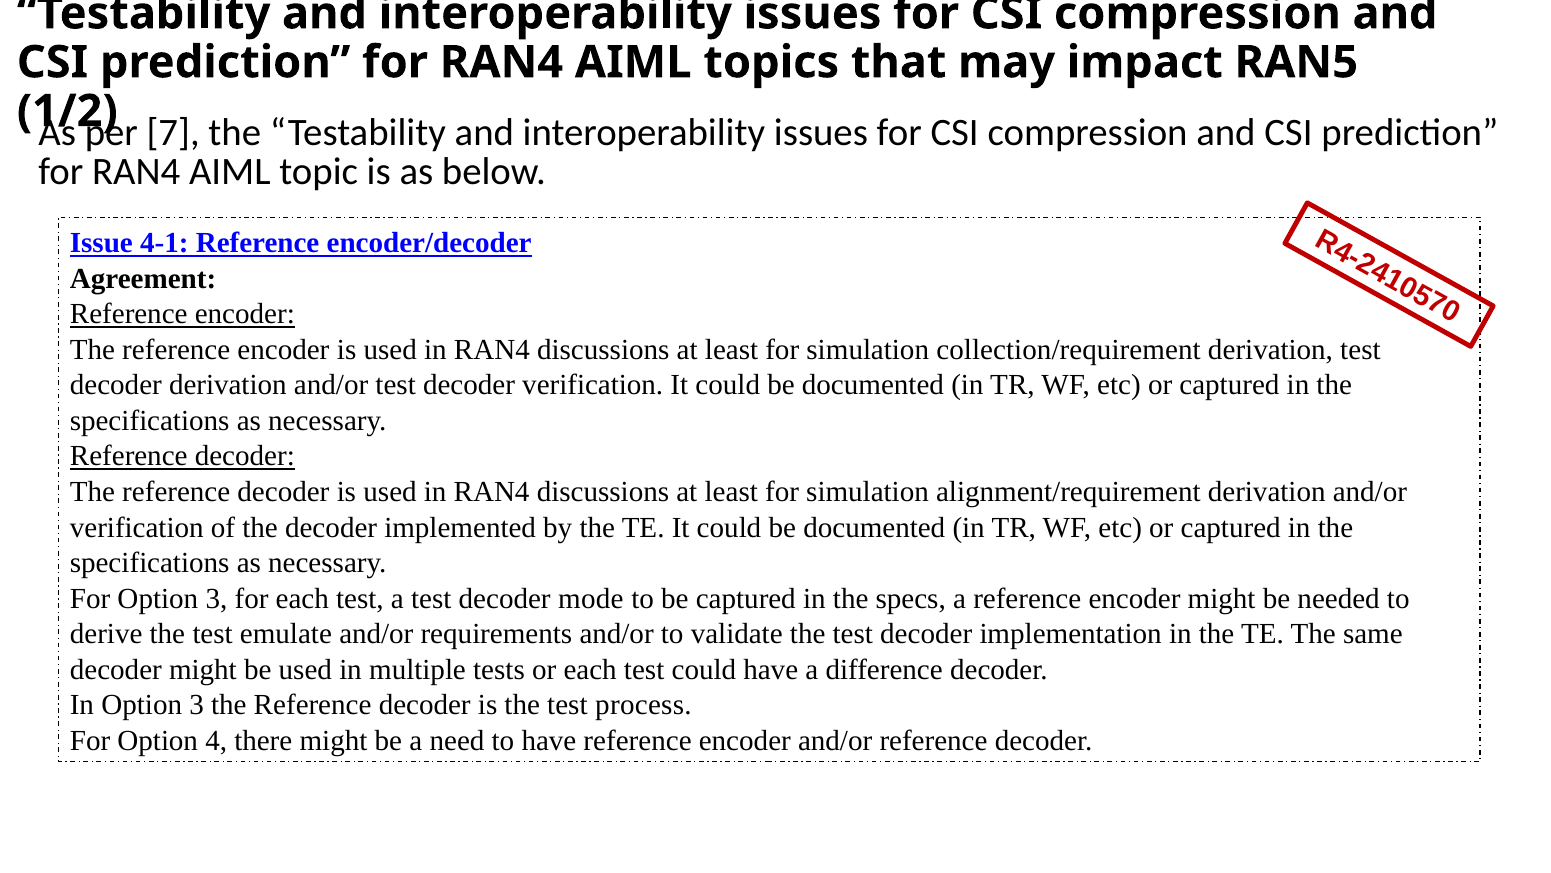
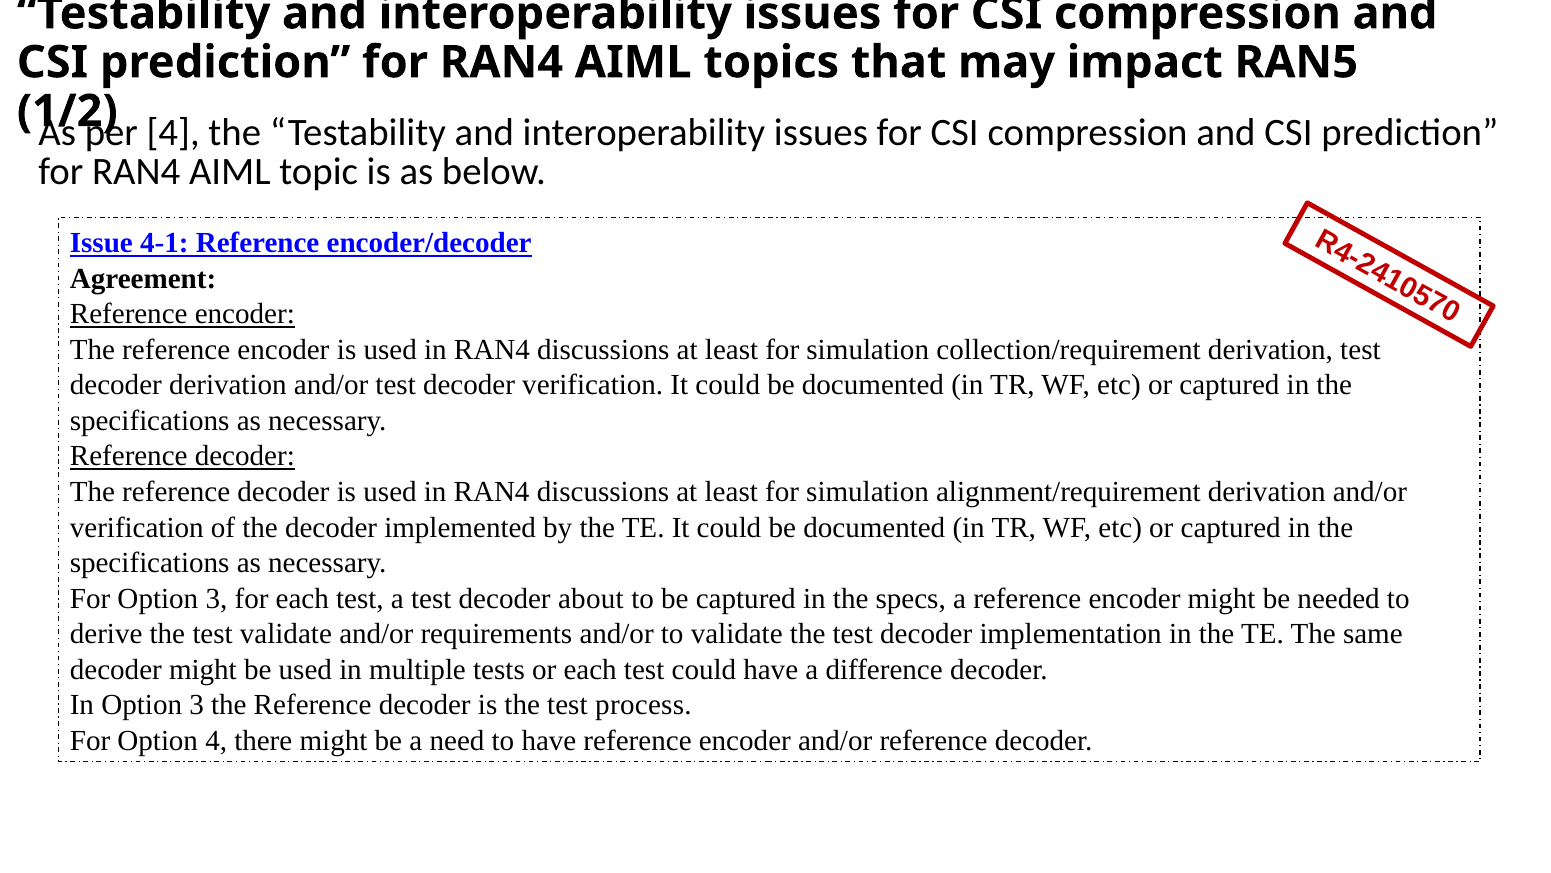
7: 7 -> 4 (173, 133)
mode: mode -> about (591, 598)
test emulate: emulate -> validate (286, 634)
